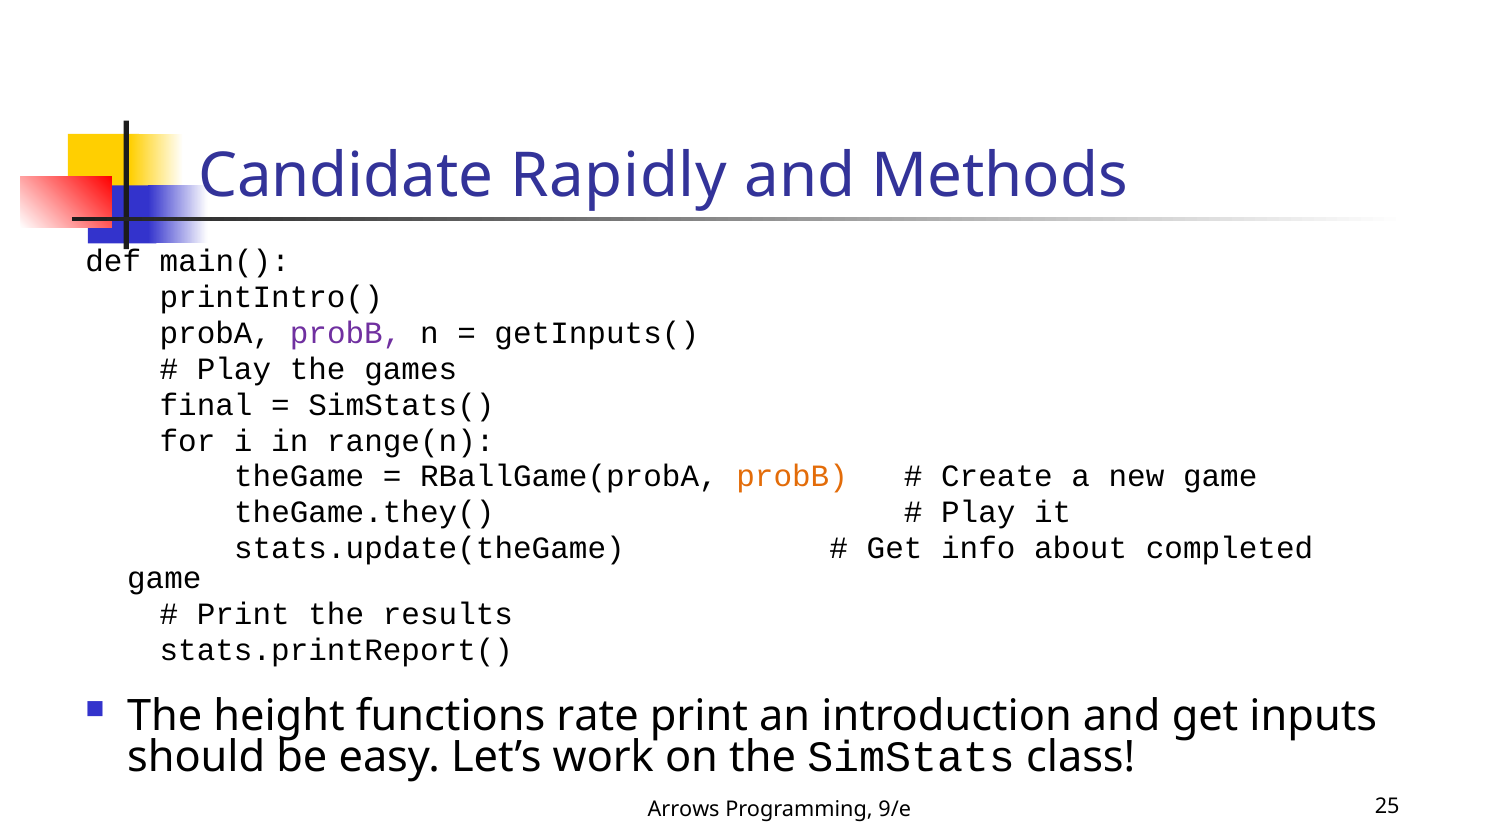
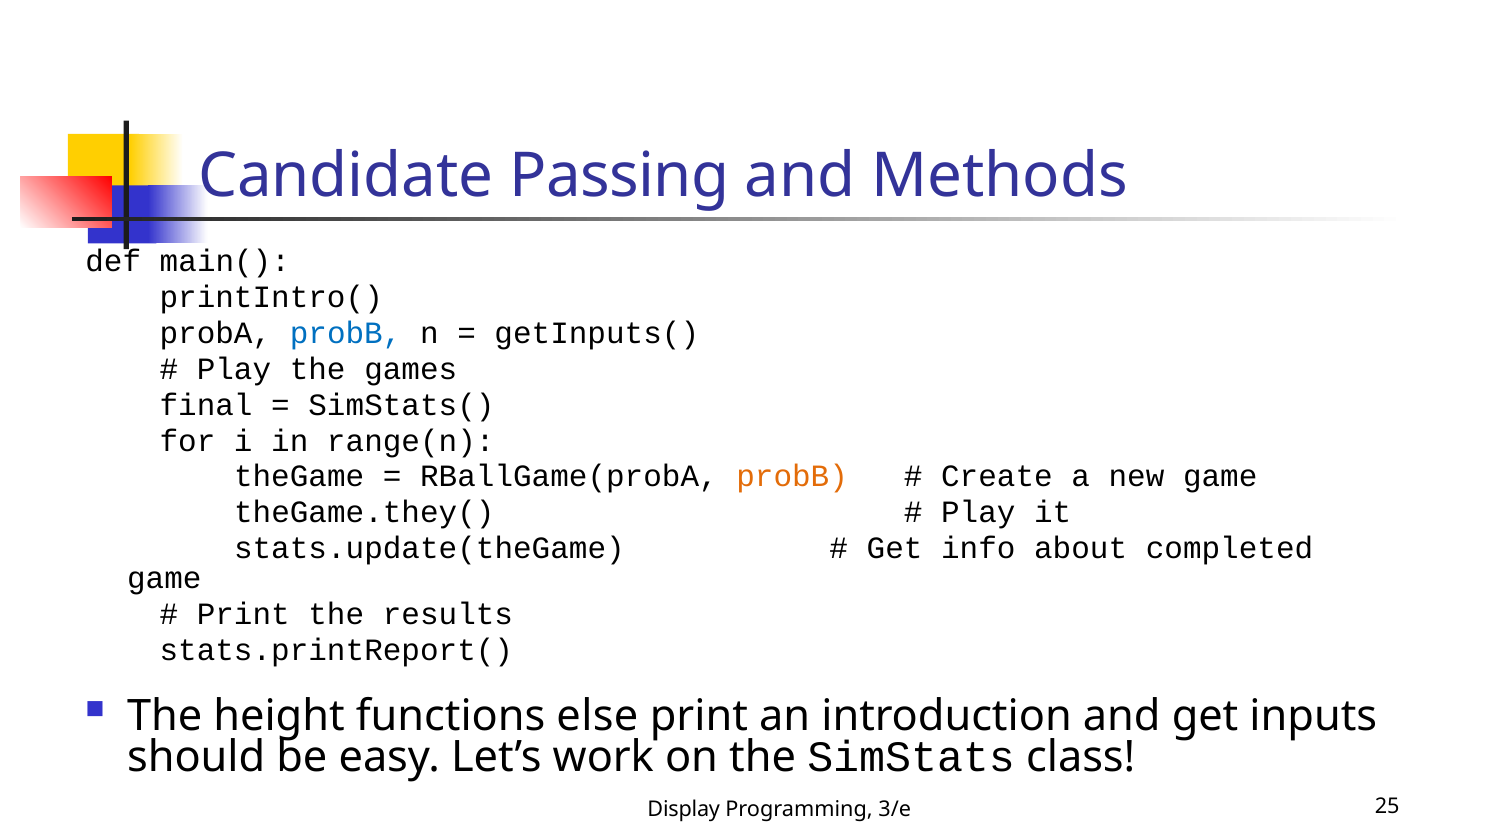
Rapidly: Rapidly -> Passing (619, 176)
probB colour: purple -> blue (346, 333)
rate: rate -> else (597, 715)
Arrows: Arrows -> Display (684, 809)
9/e: 9/e -> 3/e (895, 809)
